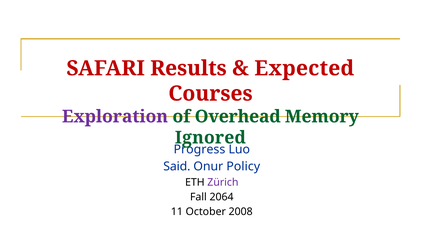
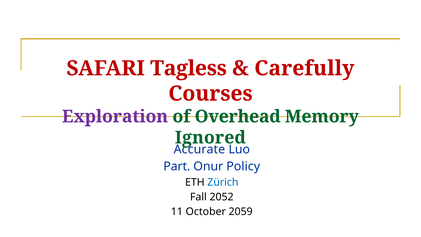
Results: Results -> Tagless (188, 68)
Expected: Expected -> Carefully (304, 68)
Progress: Progress -> Accurate (199, 149)
Said: Said -> Part (177, 166)
Zürich colour: purple -> blue (223, 182)
2064: 2064 -> 2052 (222, 197)
2008: 2008 -> 2059 (241, 212)
